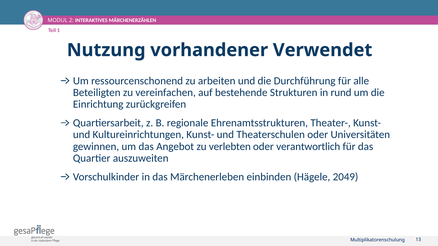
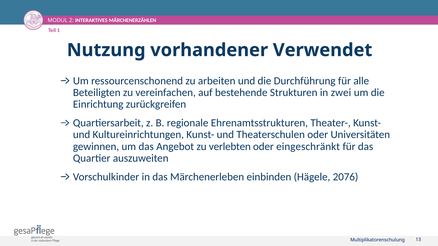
rund: rund -> zwei (341, 93)
verantwortlich: verantwortlich -> eingeschränkt (308, 147)
2049: 2049 -> 2076 (346, 177)
